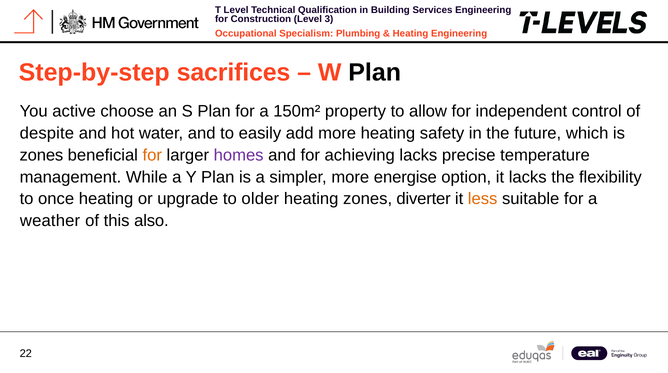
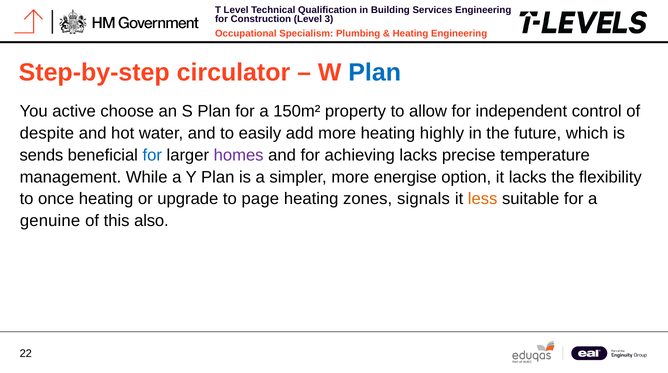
sacrifices: sacrifices -> circulator (233, 72)
Plan colour: black -> blue (375, 72)
safety: safety -> highly (442, 133)
zones: zones -> sends (41, 155)
for colour: orange -> blue (152, 155)
older: older -> page (260, 199)
diverter: diverter -> signals (423, 199)
weather: weather -> genuine (50, 221)
